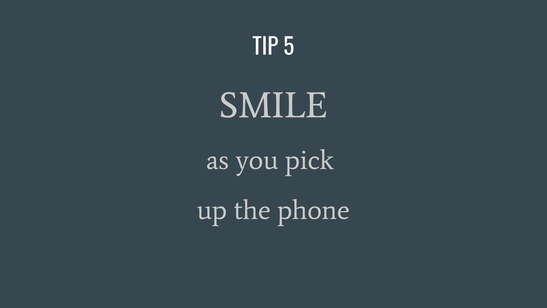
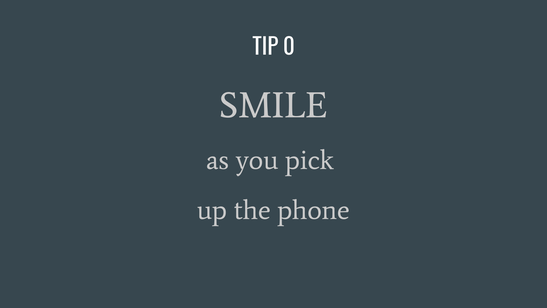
5: 5 -> 0 (289, 47)
